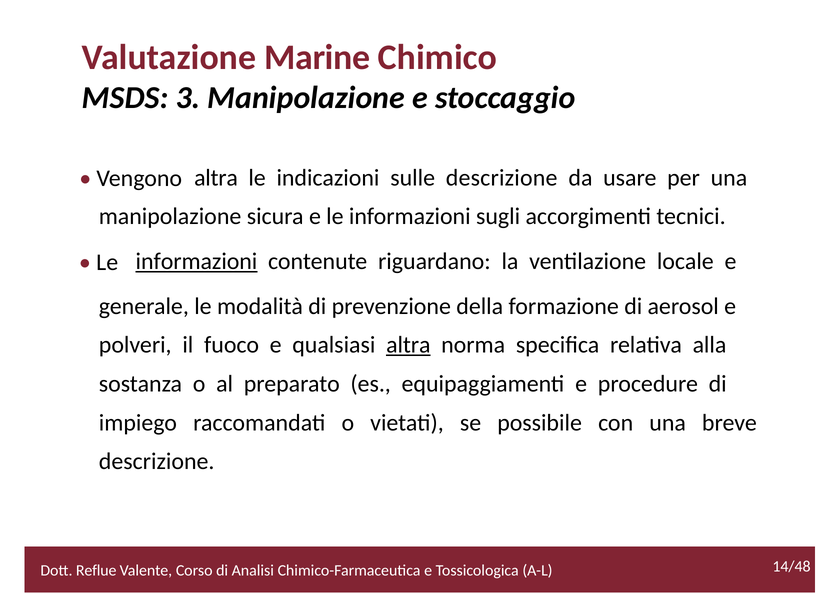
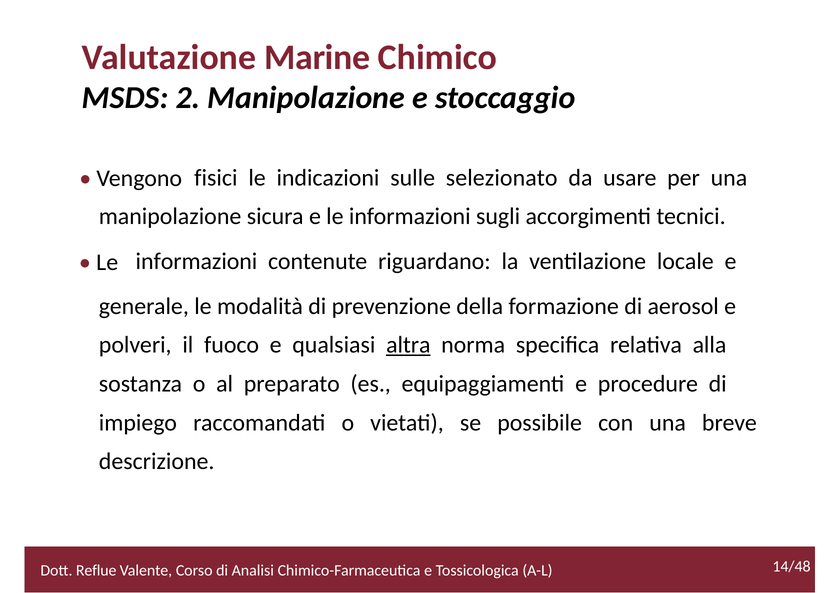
3: 3 -> 2 (188, 98)
Vengono altra: altra -> fisici (216, 178)
sulle descrizione: descrizione -> selezionato (502, 178)
informazioni underline: present -> none (196, 261)
